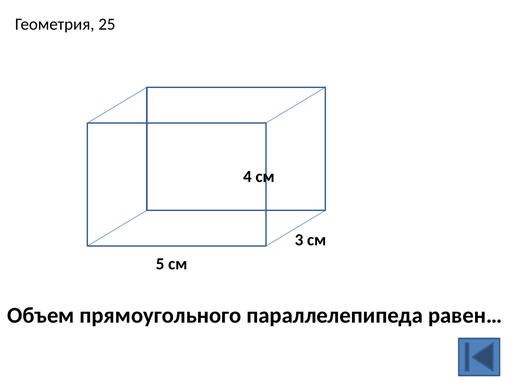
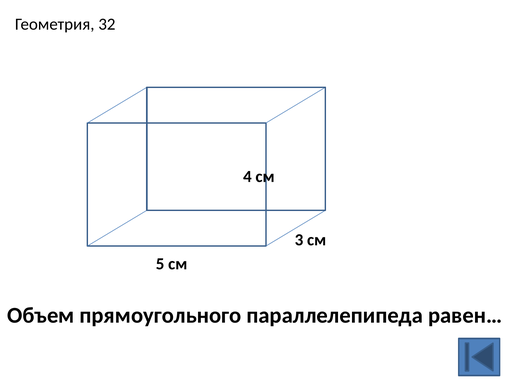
25: 25 -> 32 (107, 24)
